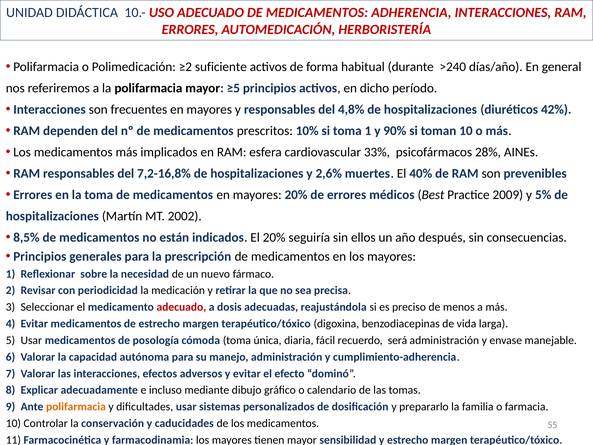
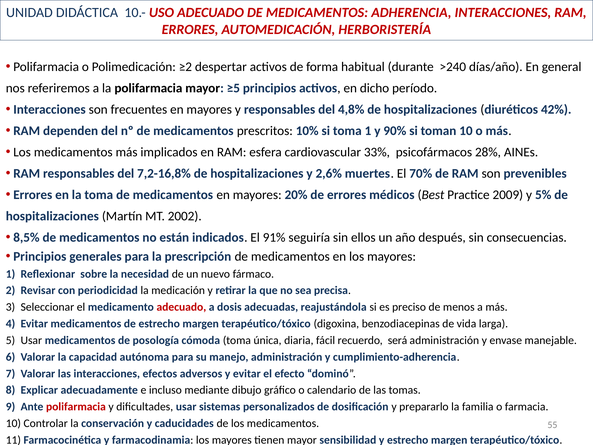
suficiente: suficiente -> despertar (221, 67)
40%: 40% -> 70% (421, 173)
El 20%: 20% -> 91% (274, 237)
polifarmacia colour: orange -> red (76, 407)
